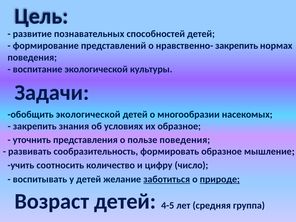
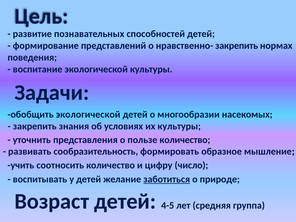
их образное: образное -> культуры (179, 126)
пользе поведения: поведения -> количество (185, 140)
природе underline: present -> none (220, 179)
